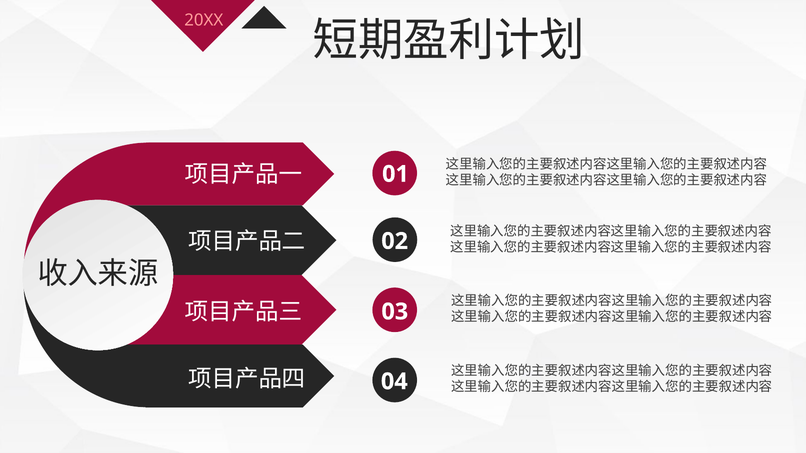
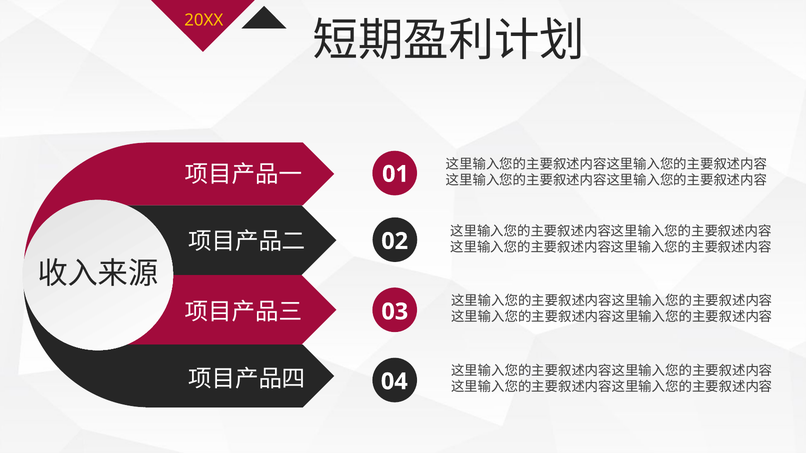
20XX colour: pink -> yellow (204, 20)
